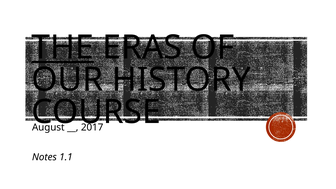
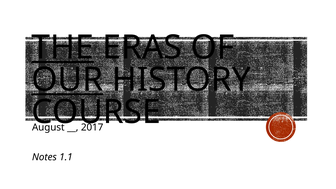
OUR underline: none -> present (67, 80)
